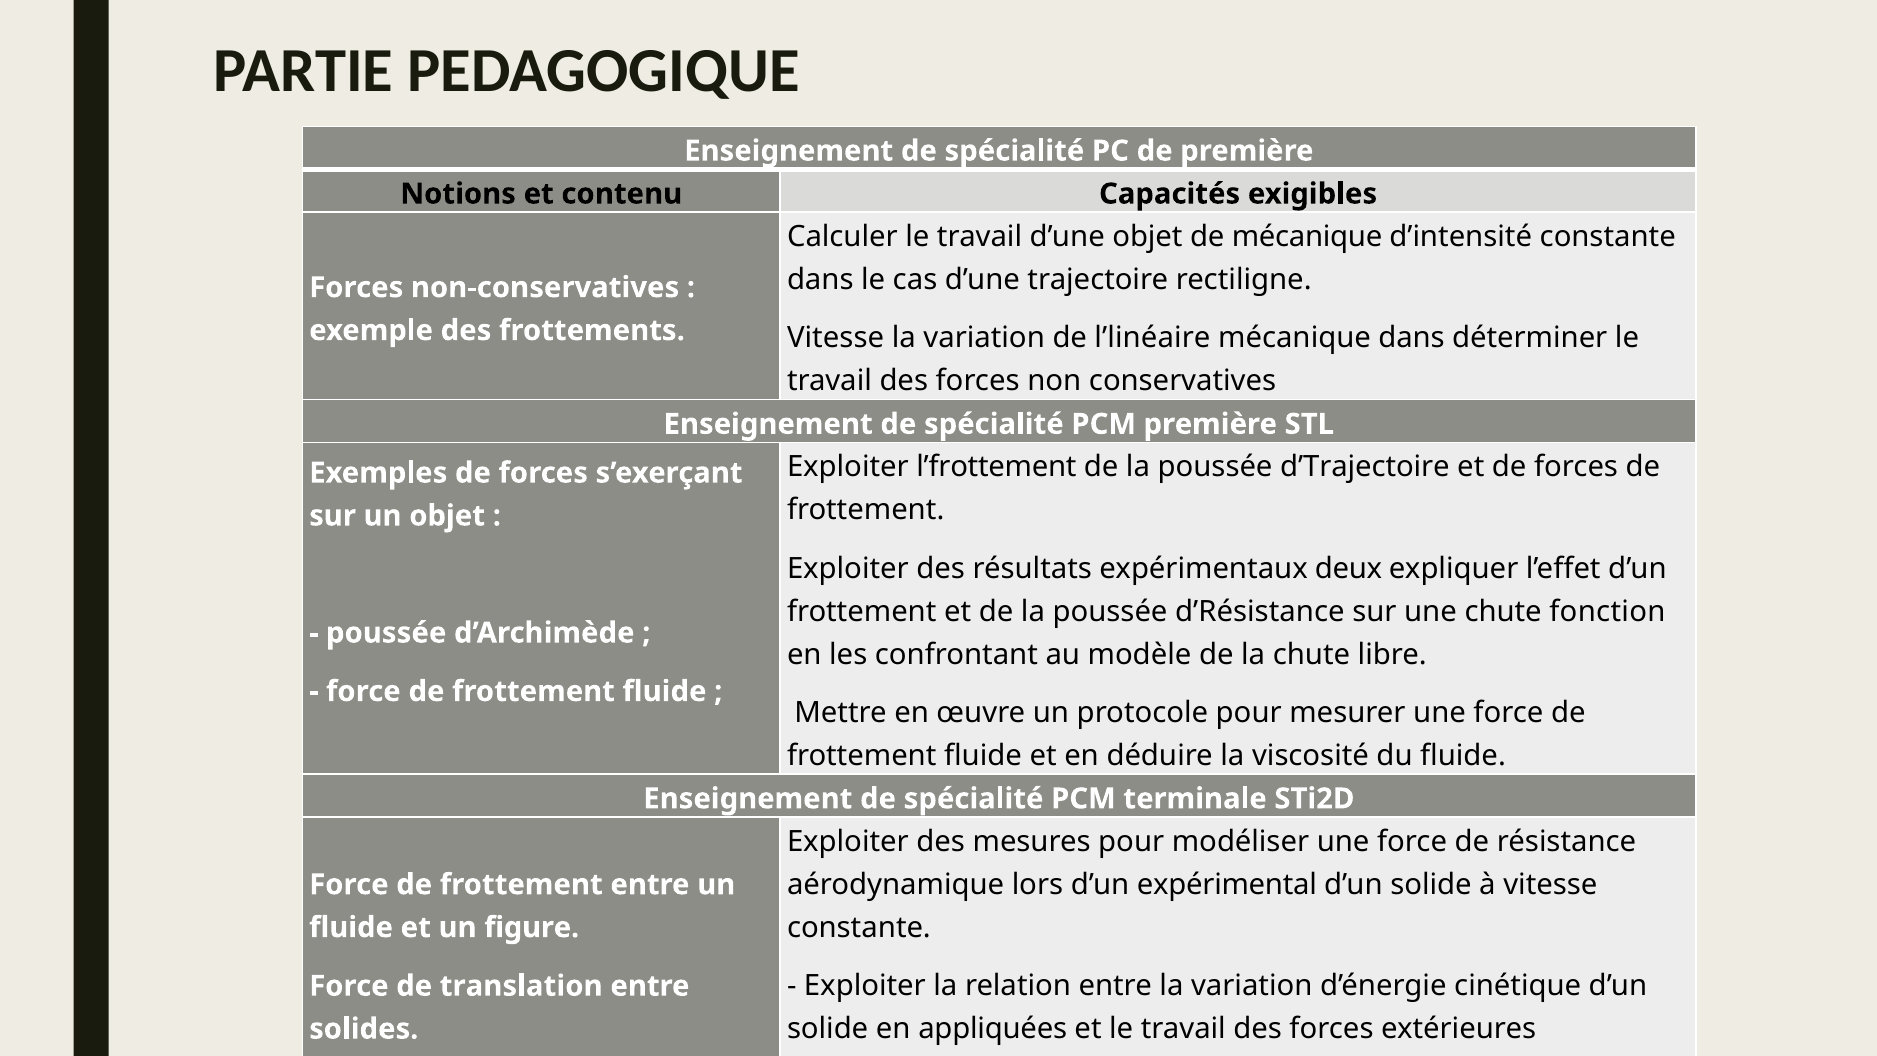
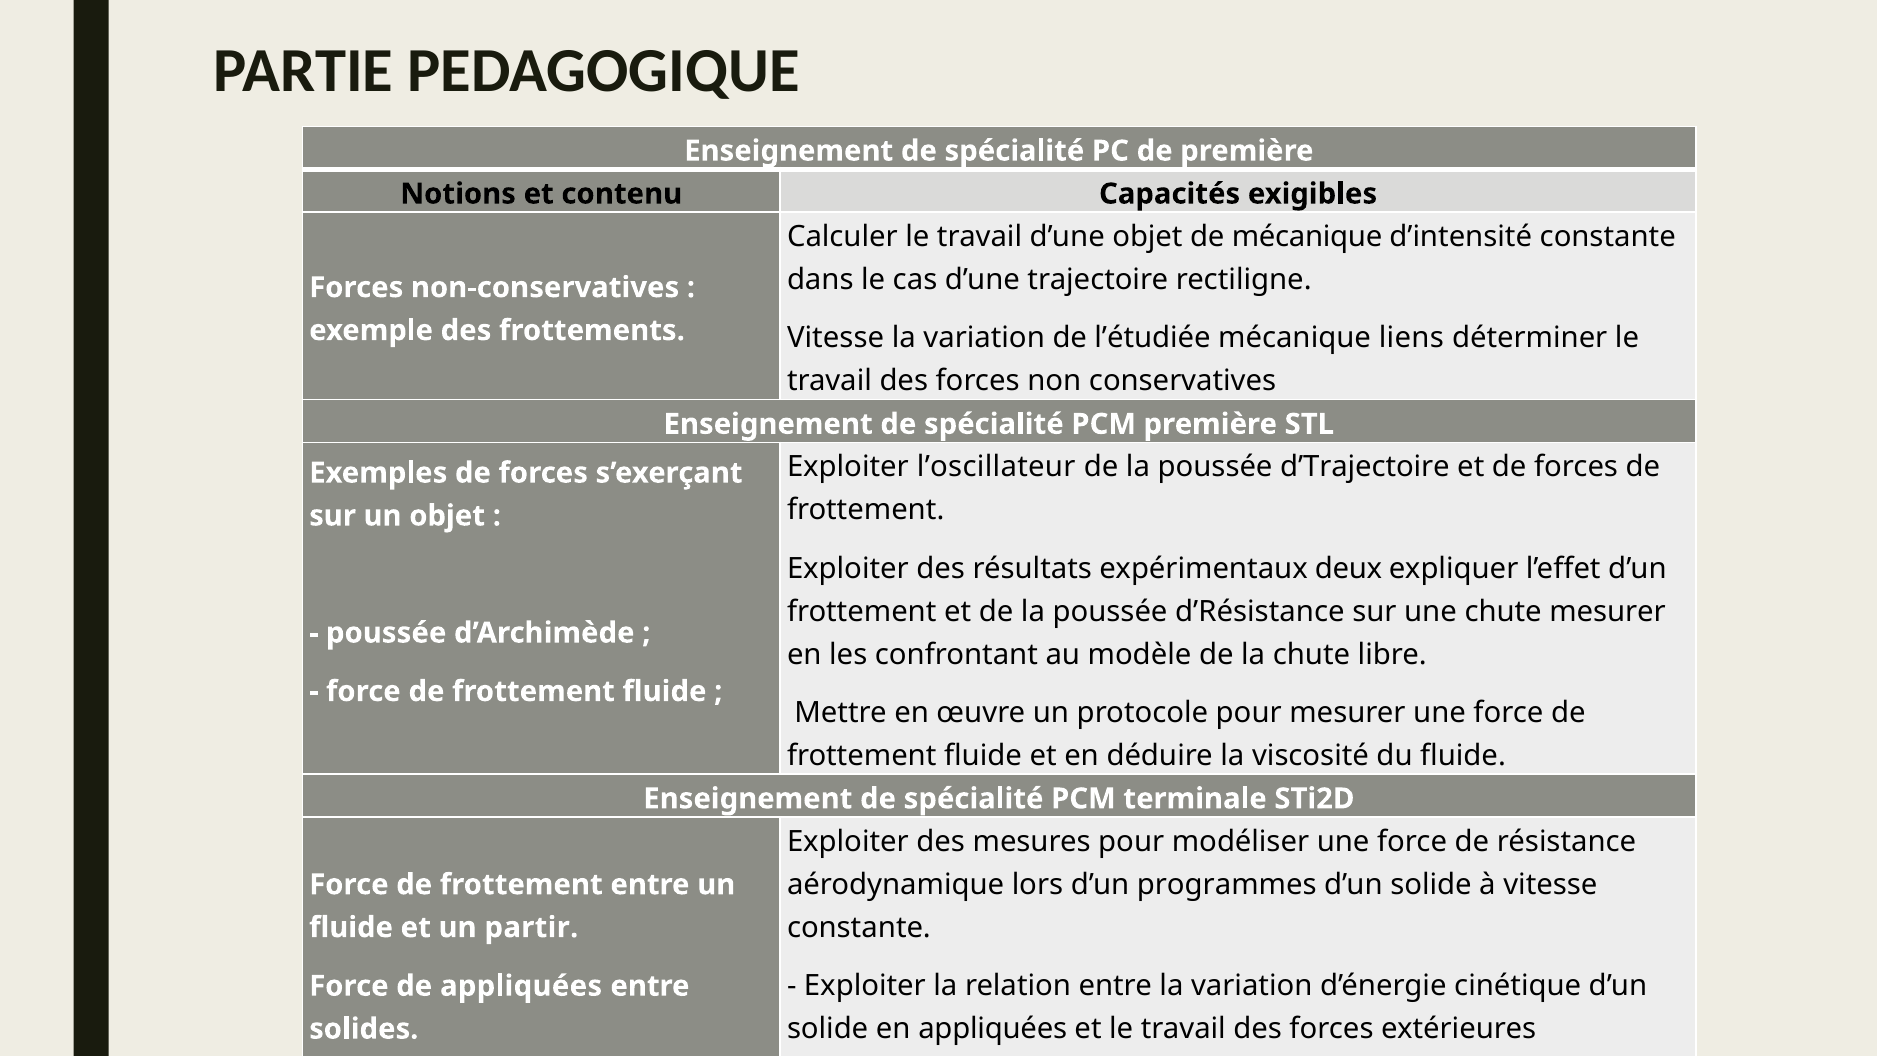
l’linéaire: l’linéaire -> l’étudiée (1153, 338)
mécanique dans: dans -> liens (1411, 338)
l’frottement: l’frottement -> l’oscillateur (996, 467)
chute fonction: fonction -> mesurer (1608, 611)
expérimental: expérimental -> programmes (1227, 884)
figure: figure -> partir (531, 927)
de translation: translation -> appliquées (521, 986)
